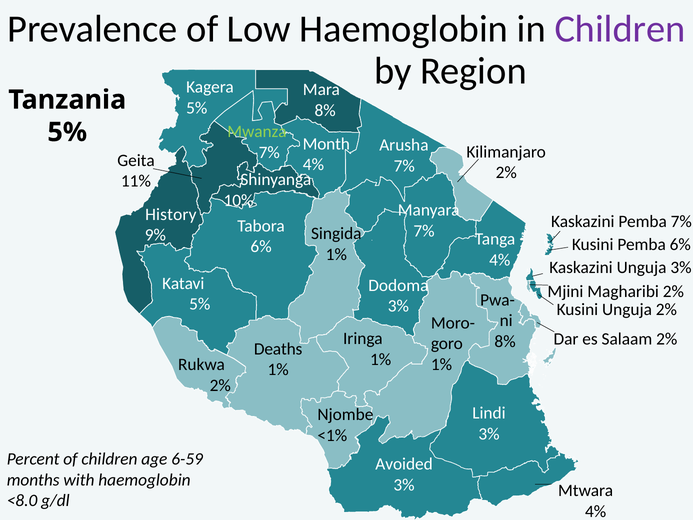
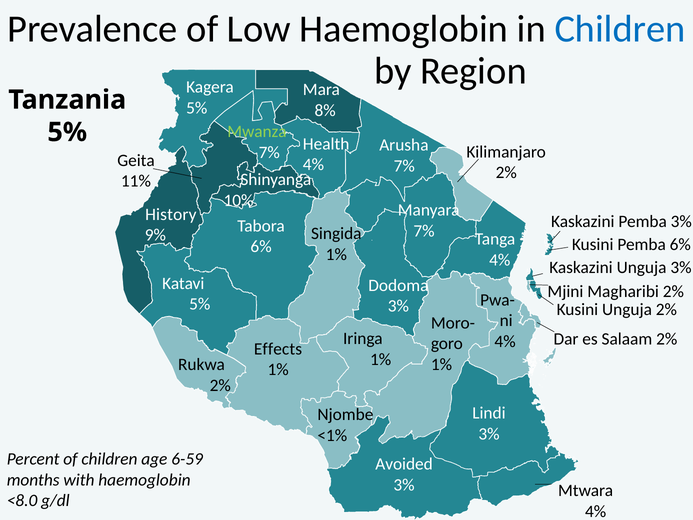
Children colour: purple -> blue (620, 29)
Month: Month -> Health (326, 144)
Pemba 7%: 7% -> 3% (681, 221)
8%: 8% -> 4% (505, 341)
Deaths: Deaths -> Effects (278, 349)
